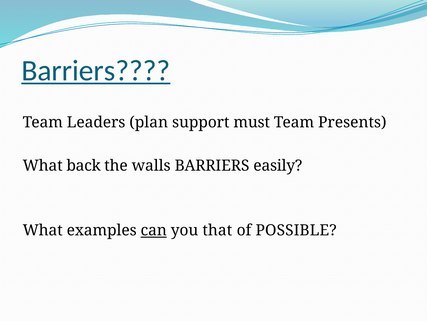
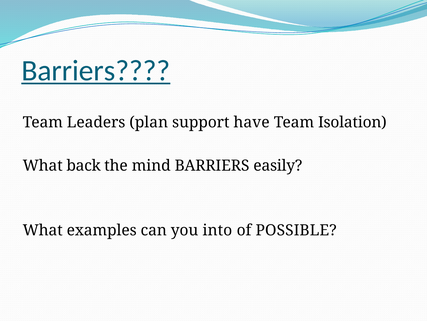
must: must -> have (252, 122)
Presents: Presents -> Isolation (352, 122)
walls: walls -> mind (151, 165)
can underline: present -> none (154, 230)
that: that -> into (217, 230)
